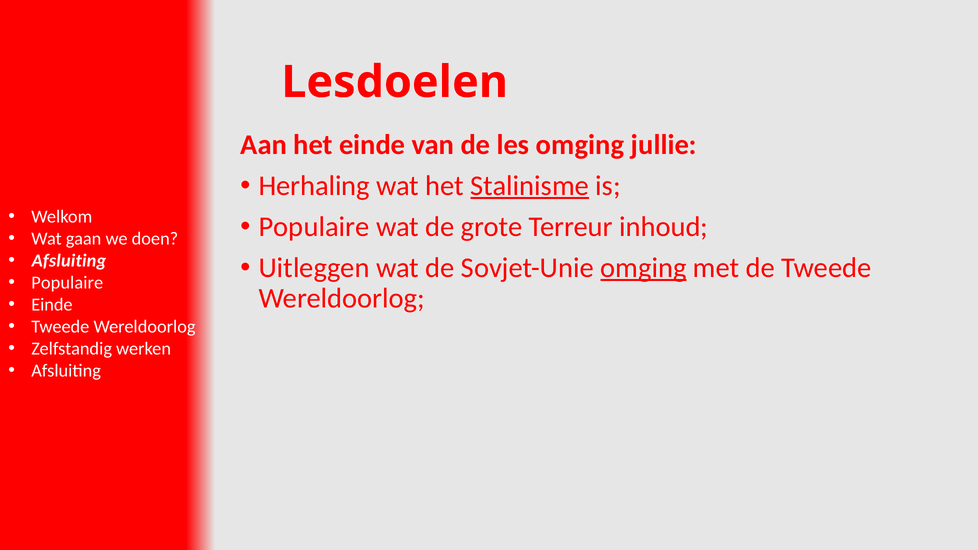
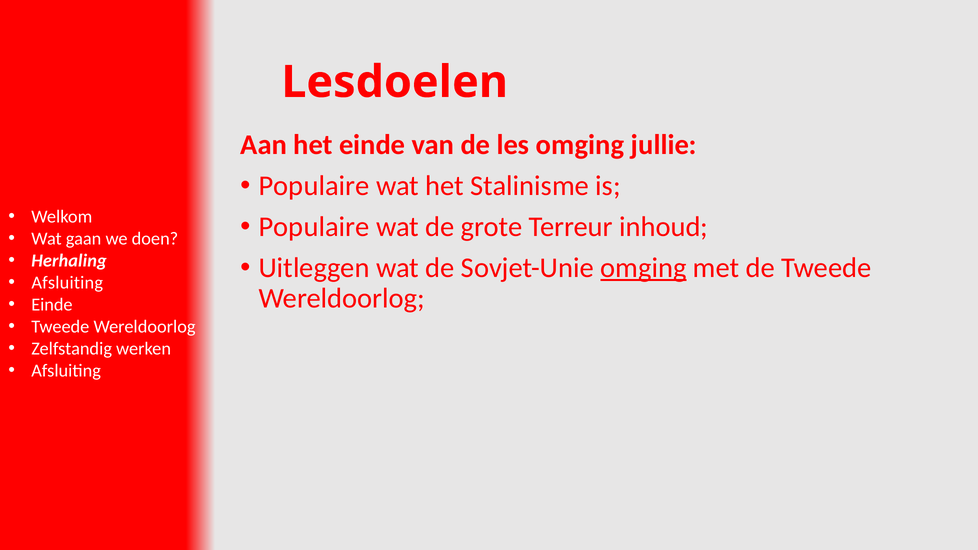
Herhaling: Herhaling -> Populaire (314, 186)
Stalinisme underline: present -> none (530, 186)
Afsluiting: Afsluiting -> Herhaling (69, 261)
Populaire: Populaire -> Afsluiting (67, 283)
